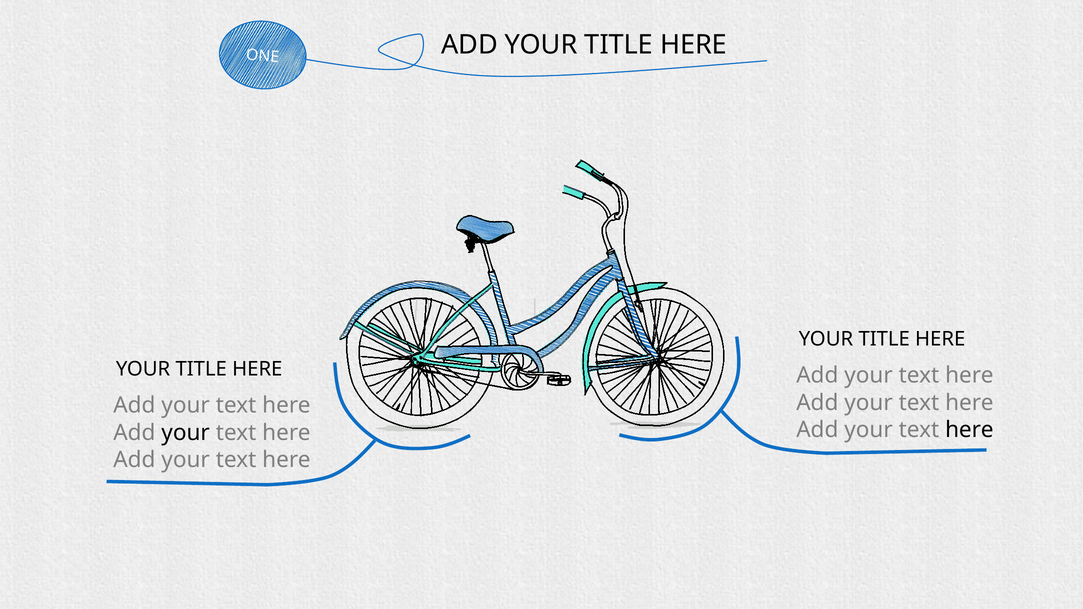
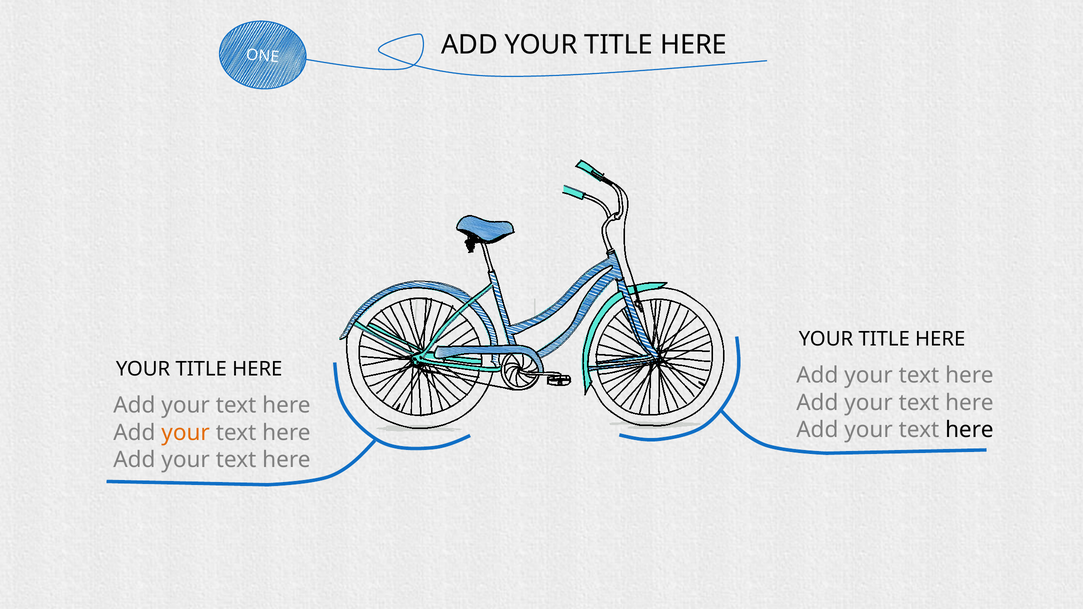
your colour: black -> orange (186, 433)
